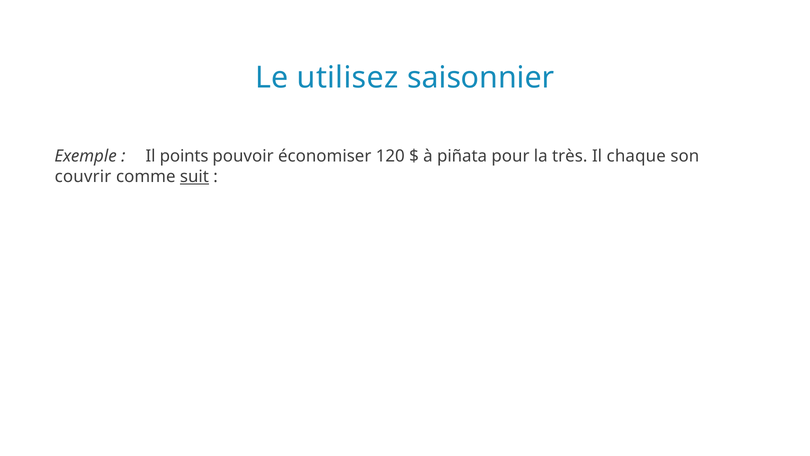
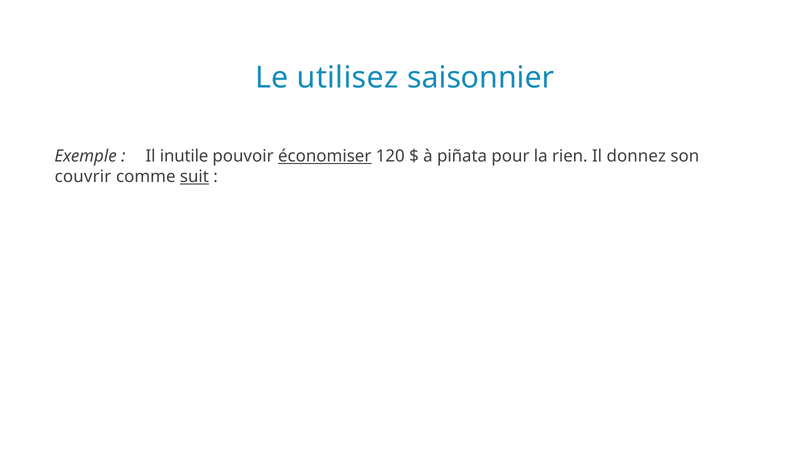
points: points -> inutile (184, 156)
économiser underline: none -> present (325, 156)
très: très -> rien (570, 156)
chaque: chaque -> donnez (636, 156)
